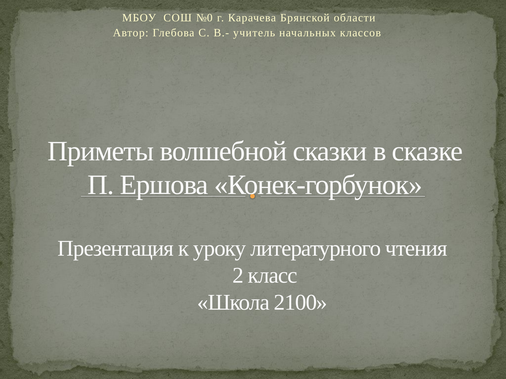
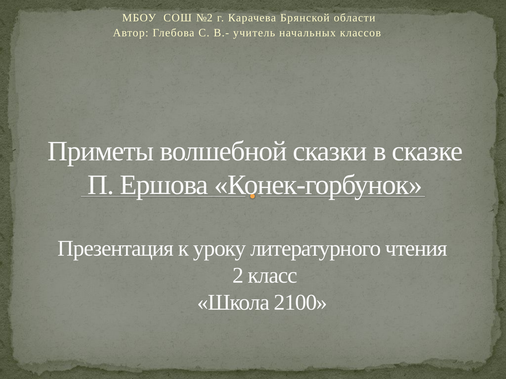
№0: №0 -> №2 (204, 18)
